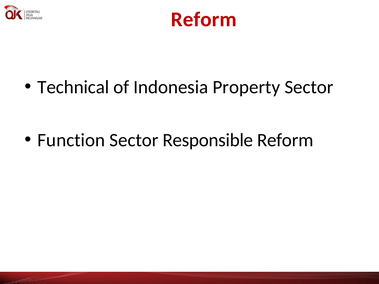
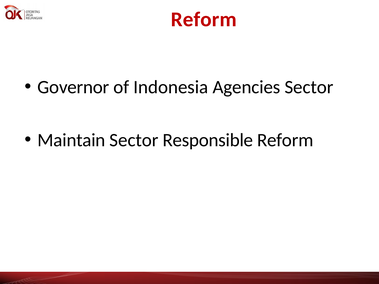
Technical: Technical -> Governor (73, 87)
Property: Property -> Agencies (246, 87)
Function: Function -> Maintain (71, 140)
